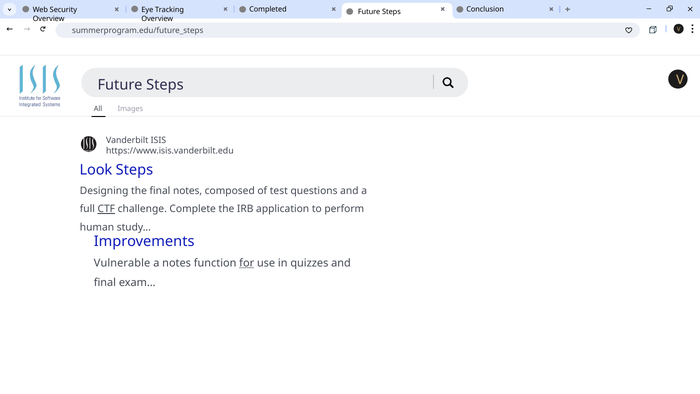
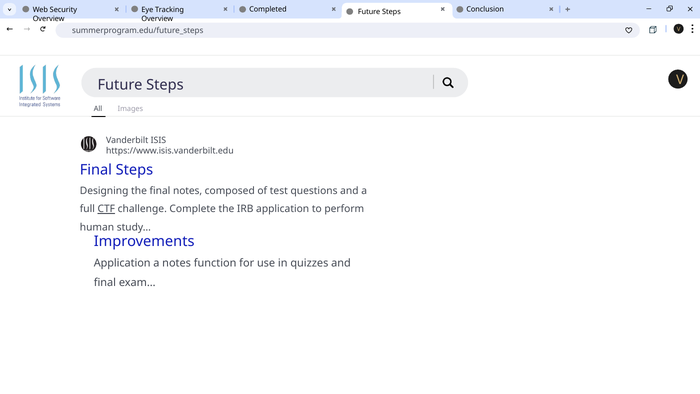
Look: Look -> Final (96, 170)
Vulnerable: Vulnerable -> Application (122, 263)
for underline: present -> none (247, 263)
